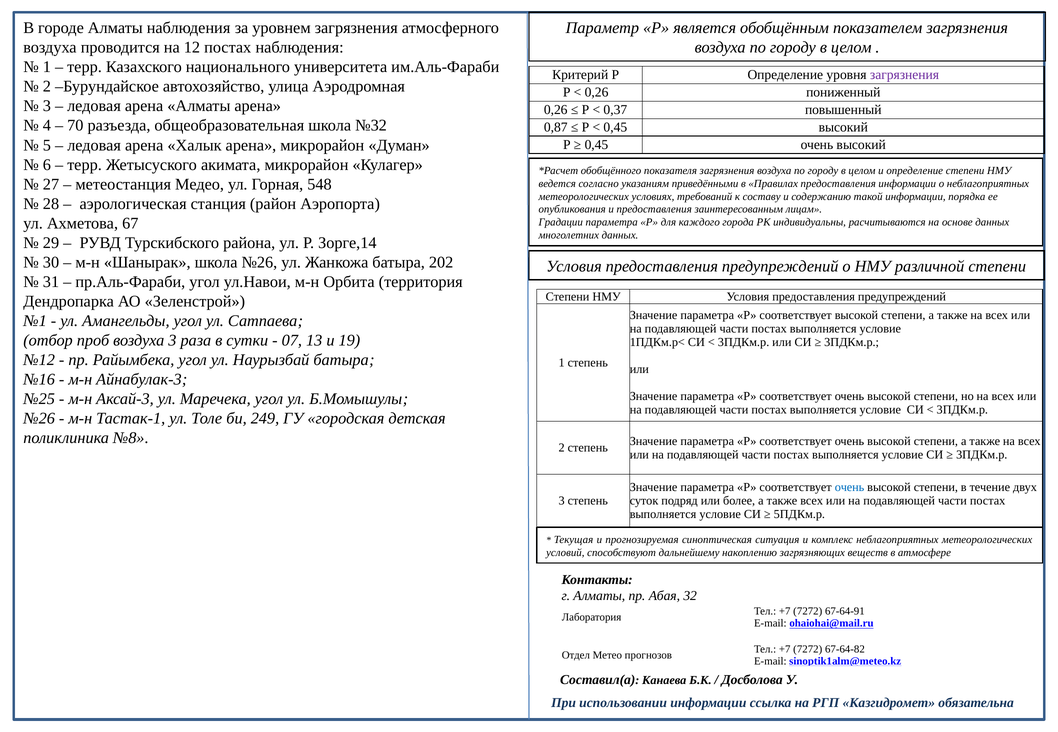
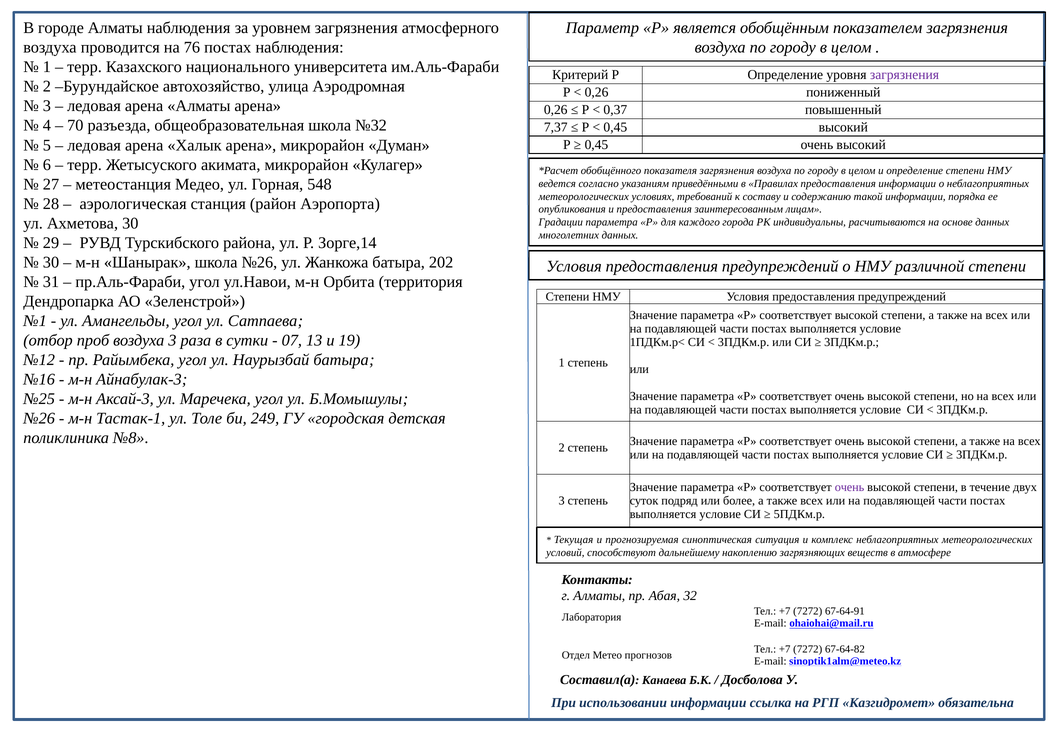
12: 12 -> 76 (192, 48)
0,87: 0,87 -> 7,37 (556, 127)
Ахметова 67: 67 -> 30 (130, 223)
очень colour: blue -> purple (850, 487)
